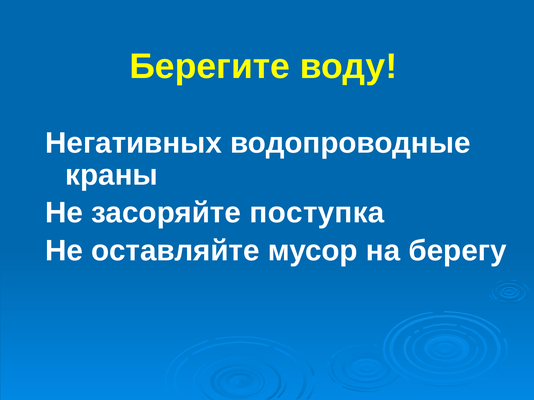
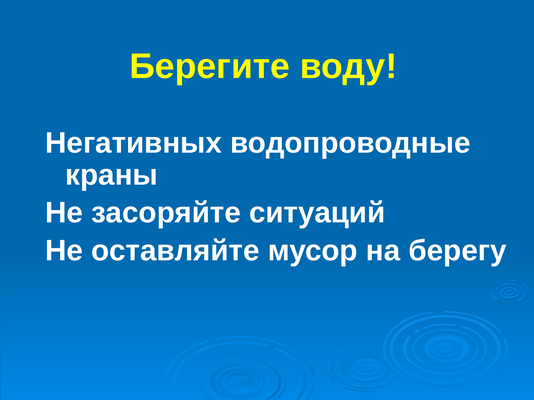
поступка: поступка -> ситуаций (317, 213)
